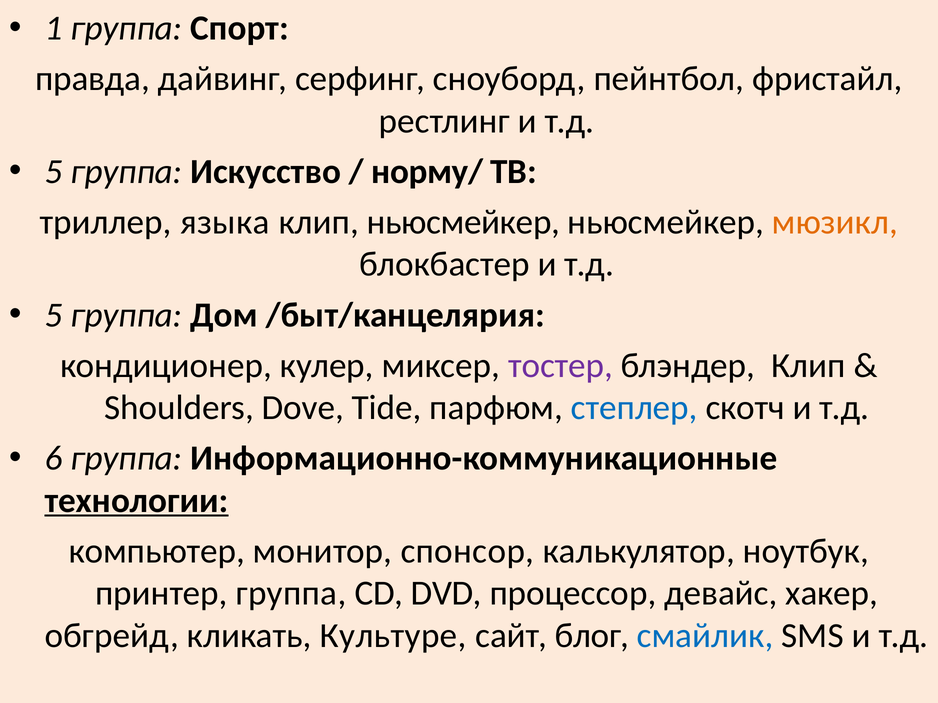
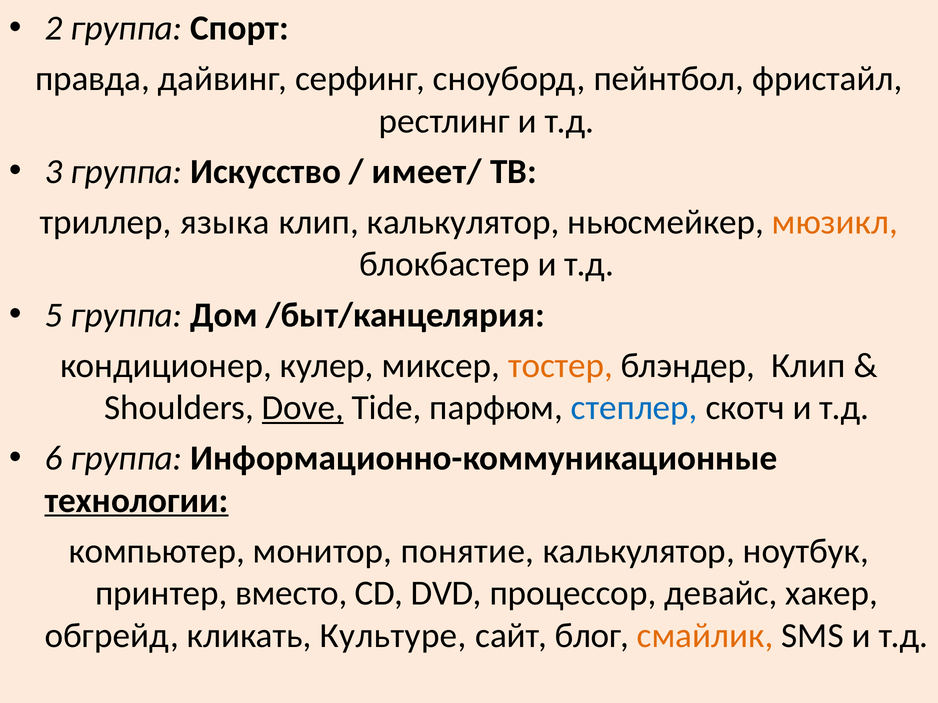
1: 1 -> 2 (53, 28)
5: 5 -> 3 (53, 172)
норму/: норму/ -> имеет/ (427, 172)
клип ньюсмейкер: ньюсмейкер -> калькулятор (463, 222)
тостер colour: purple -> orange (560, 366)
Dove underline: none -> present (303, 408)
спонсор: спонсор -> понятие (467, 551)
принтер группа: группа -> вместо (291, 594)
смайлик colour: blue -> orange (705, 636)
